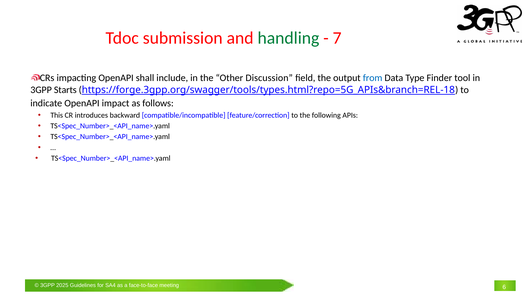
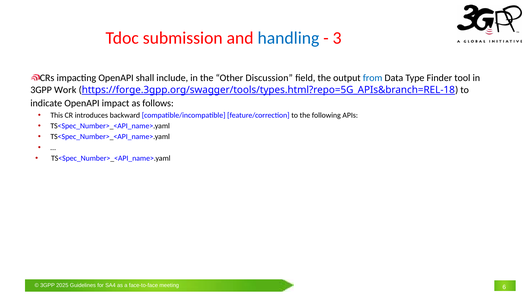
handling colour: green -> blue (288, 38)
7: 7 -> 3 (337, 38)
Starts: Starts -> Work (65, 90)
